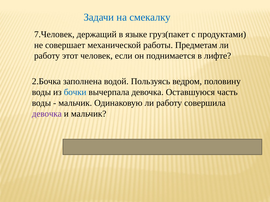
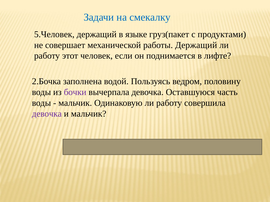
7.Человек: 7.Человек -> 5.Человек (54, 34)
работы Предметам: Предметам -> Держащий (196, 45)
бочки colour: blue -> purple (75, 92)
